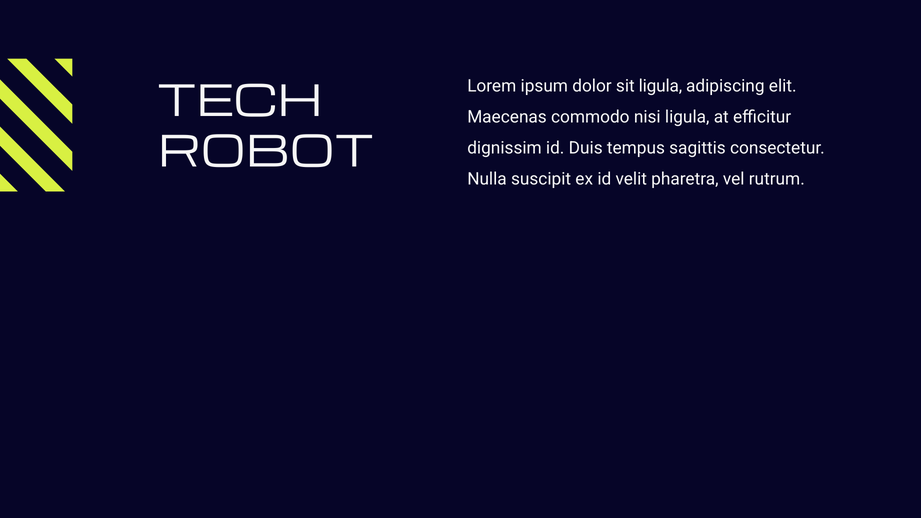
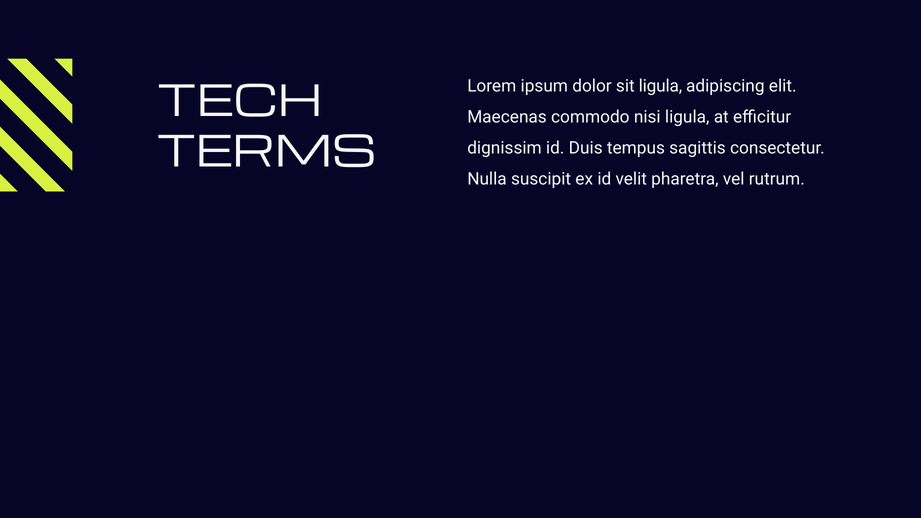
ROBOT: ROBOT -> TERMS (267, 153)
